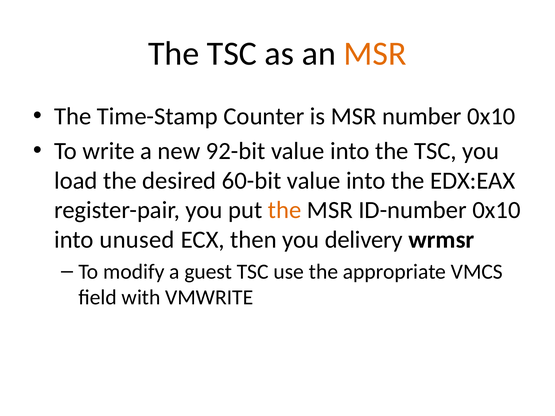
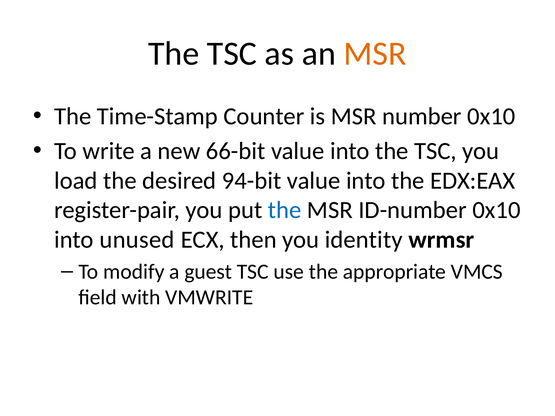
92-bit: 92-bit -> 66-bit (236, 151)
60-bit: 60-bit -> 94-bit (252, 181)
the colour: orange -> blue (285, 210)
delivery: delivery -> identity (364, 240)
